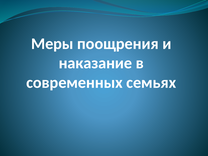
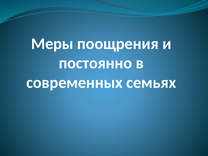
наказание: наказание -> постоянно (95, 63)
